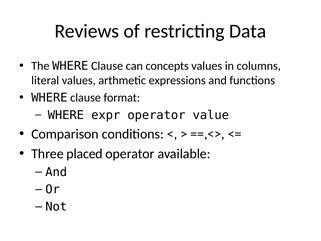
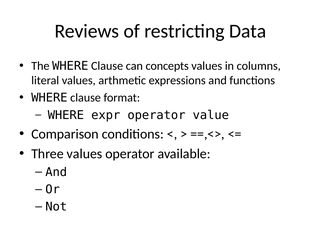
Three placed: placed -> values (85, 154)
